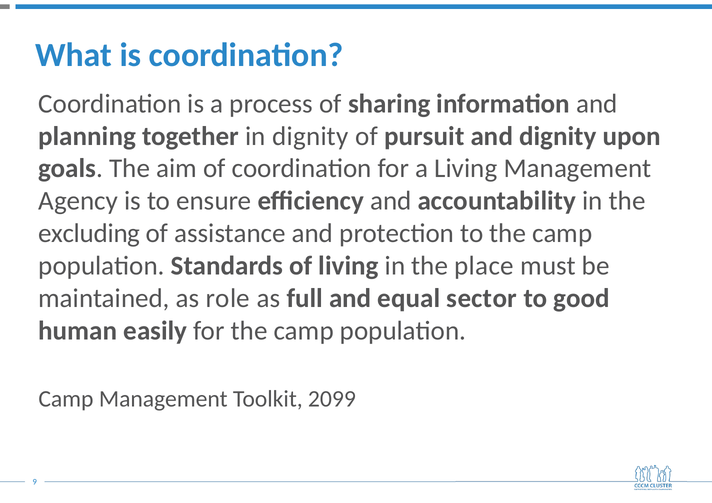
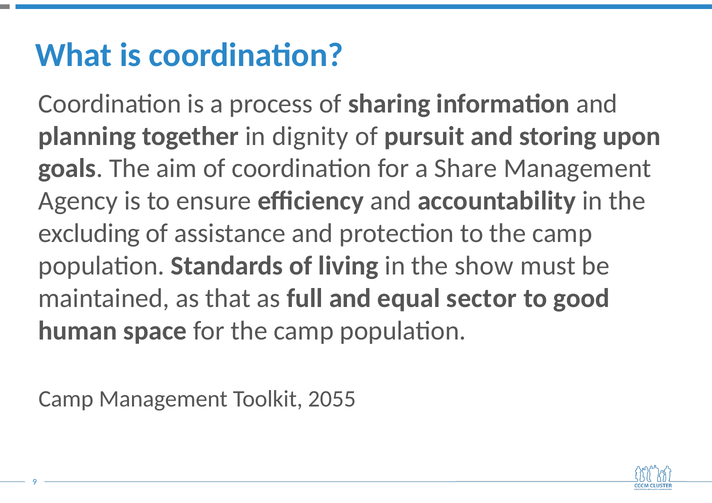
and dignity: dignity -> storing (558, 136)
a Living: Living -> Share (466, 169)
place: place -> show (484, 266)
role: role -> that (228, 299)
easily: easily -> space (155, 331)
2099: 2099 -> 2055 (332, 399)
